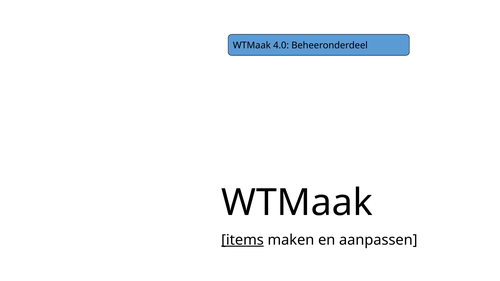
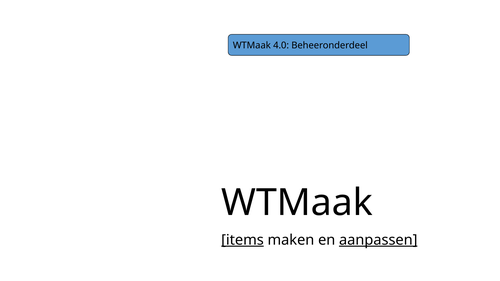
aanpassen underline: none -> present (378, 240)
